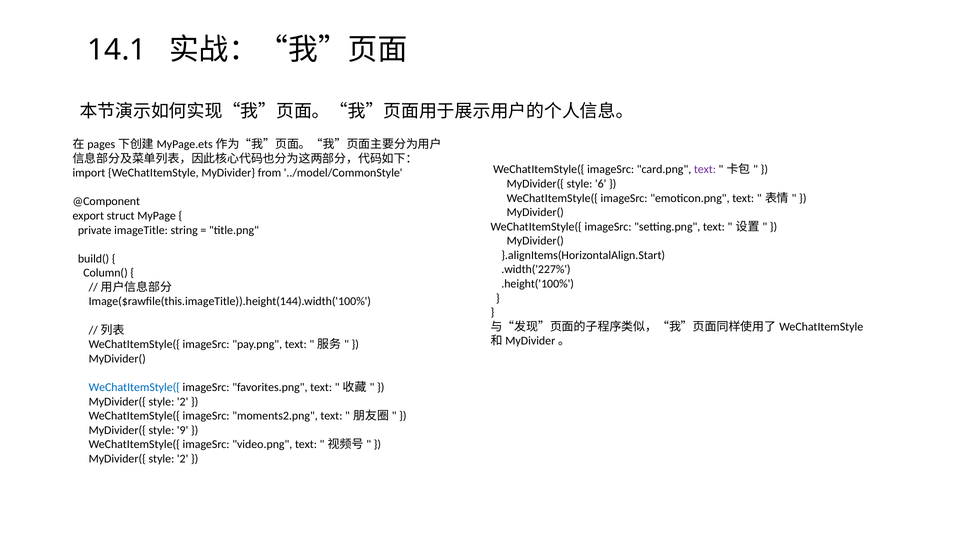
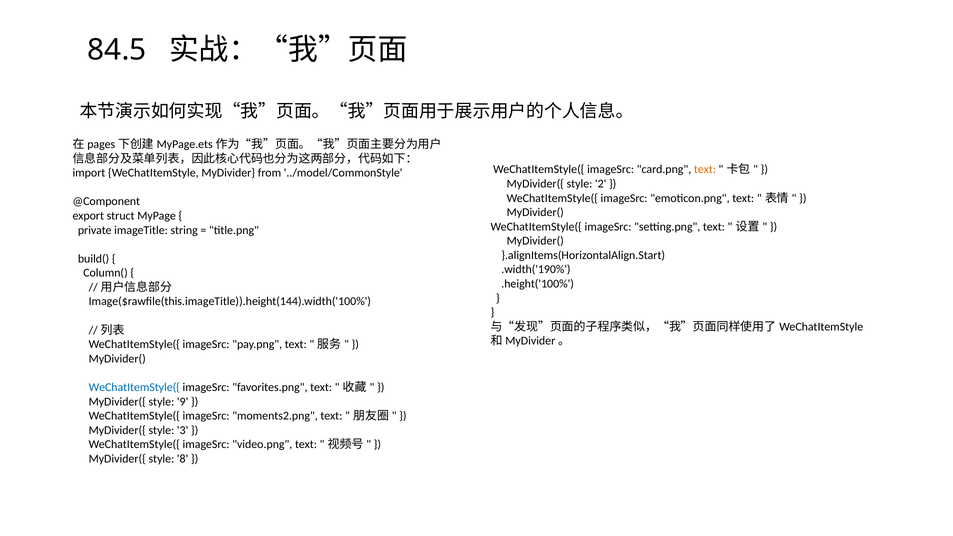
14.1: 14.1 -> 84.5 (117, 50)
text colour: purple -> orange (705, 170)
6: 6 -> 2 (601, 184)
.width('227%: .width('227% -> .width('190% (536, 270)
2: 2 -> 9 (183, 402)
9: 9 -> 3 (183, 430)
2: 2 -> 8 (183, 459)
